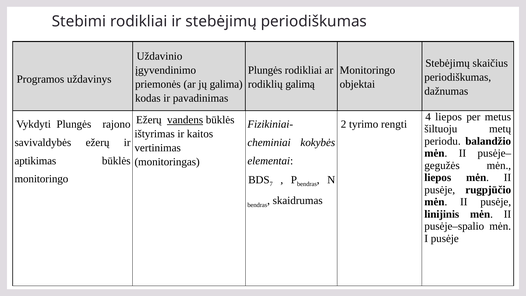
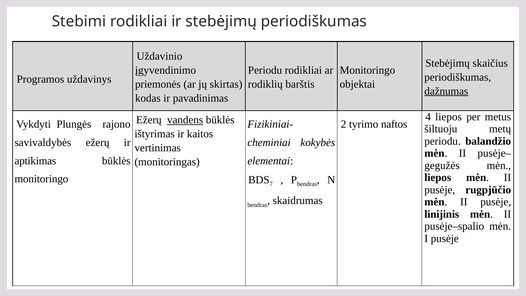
Plungės: Plungės -> Periodu (265, 70)
galima: galima -> skirtas (226, 84)
galimą: galimą -> barštis (300, 84)
dažnumas underline: none -> present (446, 91)
rengti: rengti -> naftos (394, 124)
